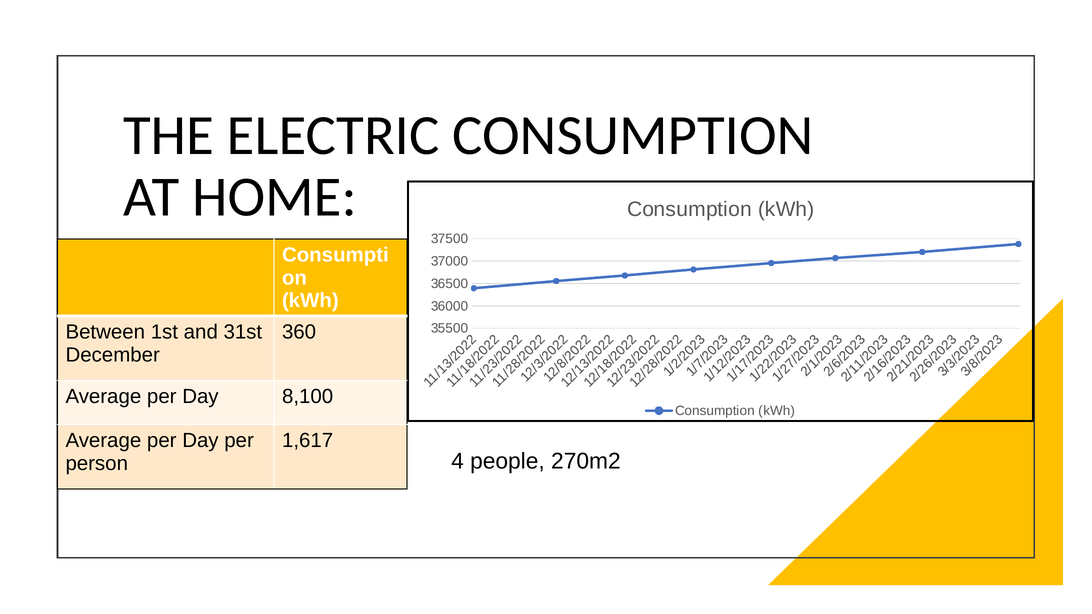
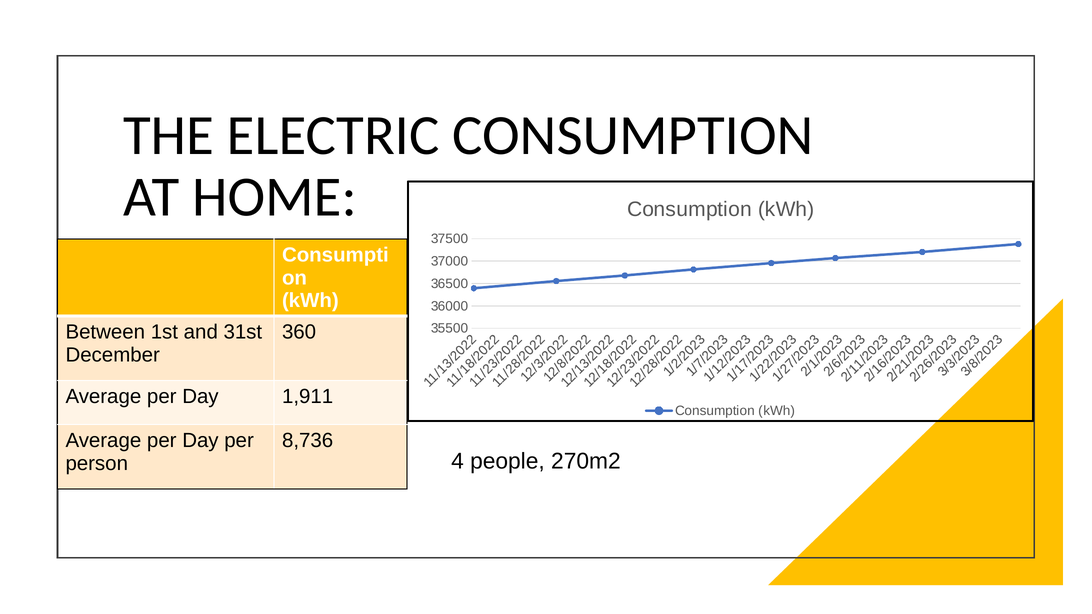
8,100: 8,100 -> 1,911 (308, 397)
1,617: 1,617 -> 8,736 (308, 441)
